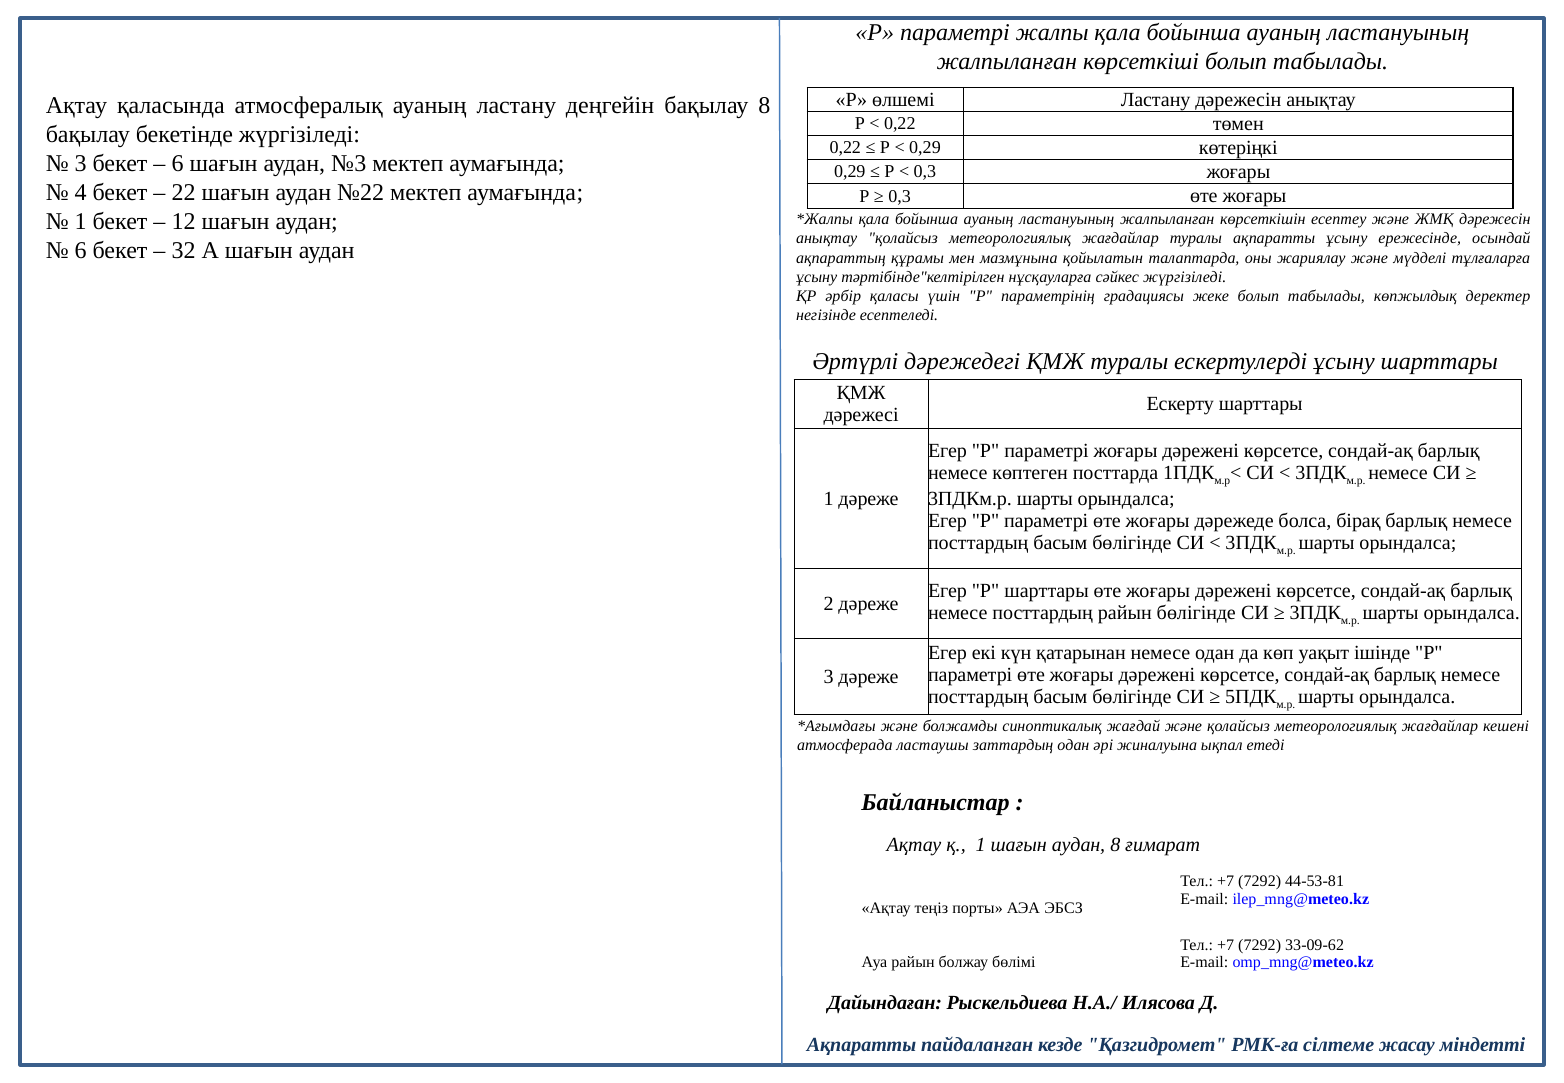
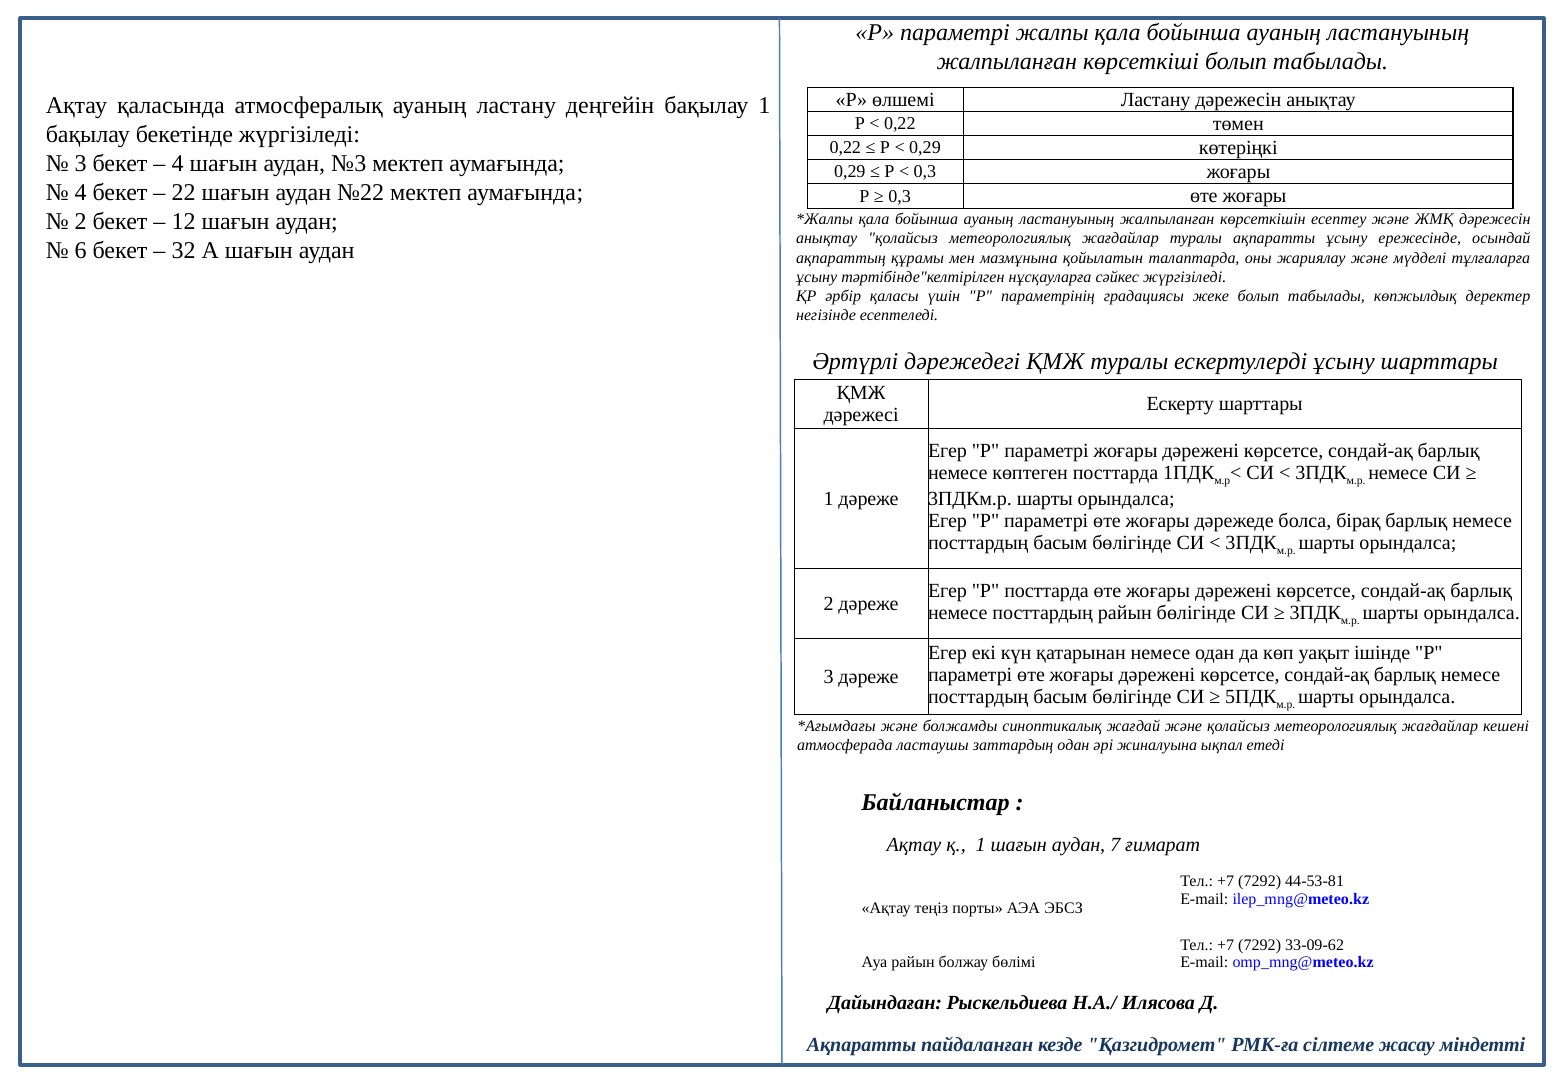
бақылау 8: 8 -> 1 (764, 106)
6: 6 -> 4 (178, 164)
1: 1 -> 2 (81, 221)
Р шарттары: шарттары -> посттарда (1047, 591)
аудан 8: 8 -> 7 (1115, 844)
